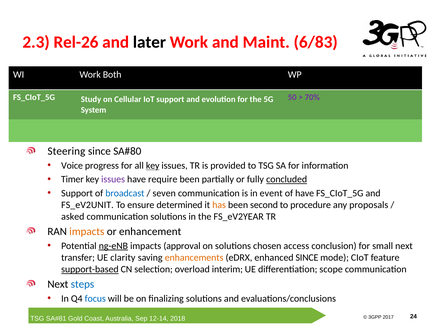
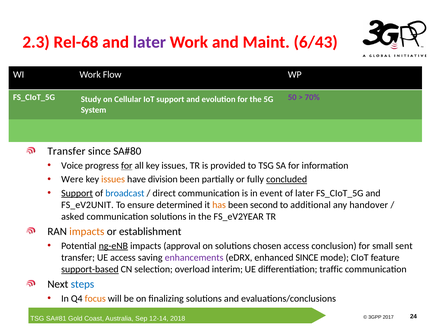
Rel-26: Rel-26 -> Rel-68 (76, 42)
later colour: black -> purple (149, 42)
6/83: 6/83 -> 6/43 (316, 42)
Both: Both -> Flow (112, 75)
Steering: Steering -> Transfer (66, 151)
for underline: none -> present (127, 166)
key underline: present -> none (153, 166)
Timer: Timer -> Were (72, 179)
issues colour: purple -> orange (113, 179)
require: require -> division (163, 179)
Support underline: none -> present (77, 193)
seven: seven -> direct (164, 193)
of have: have -> later (305, 193)
procedure: procedure -> additional (311, 205)
proposals: proposals -> handover (369, 205)
enhancement: enhancement -> establishment (150, 231)
small next: next -> sent (404, 246)
UE clarity: clarity -> access (123, 257)
enhancements colour: orange -> purple (194, 257)
scope: scope -> traffic (331, 269)
focus colour: blue -> orange (95, 298)
